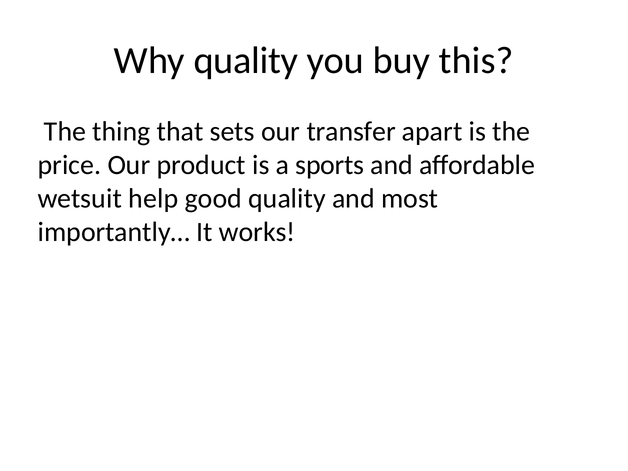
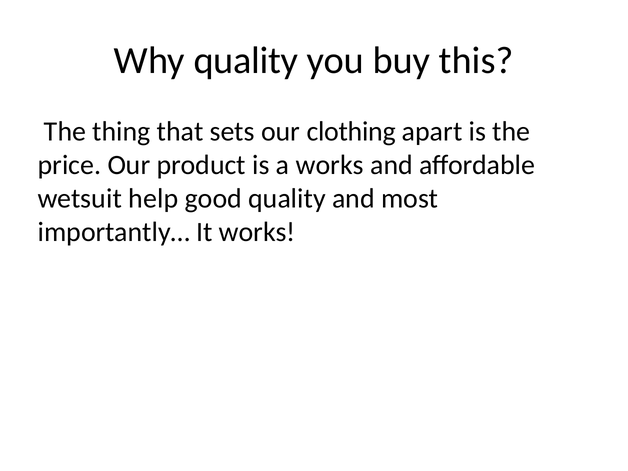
transfer: transfer -> clothing (351, 132)
a sports: sports -> works (330, 165)
